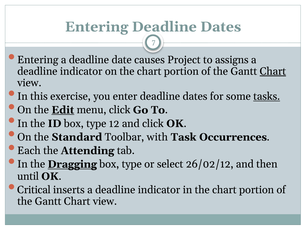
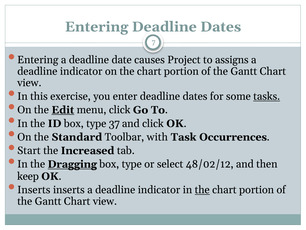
Chart underline: present -> none (273, 71)
12: 12 -> 37 (114, 123)
Each: Each -> Start (29, 150)
Attending: Attending -> Increased (88, 150)
26/02/12: 26/02/12 -> 48/02/12 (210, 164)
until: until -> keep (28, 176)
Critical: Critical -> Inserts (34, 189)
the underline: none -> present (202, 189)
